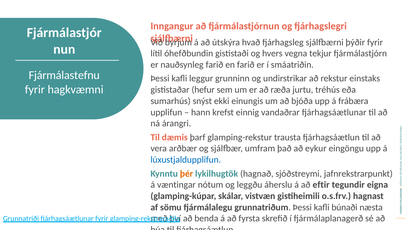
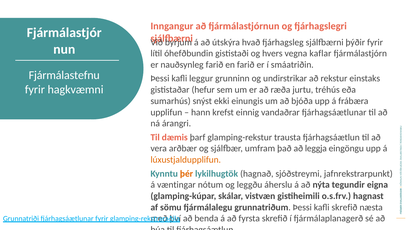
tekjur: tekjur -> kaflar (320, 54)
eykur: eykur -> leggja (316, 149)
lúxustjaldupplifun colour: blue -> orange (186, 160)
eftir: eftir -> nýta (321, 185)
kafli búnaði: búnaði -> skrefið (344, 207)
